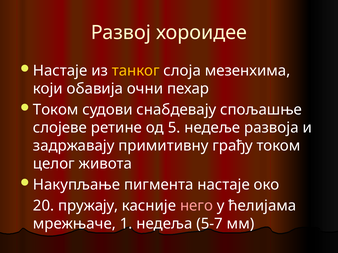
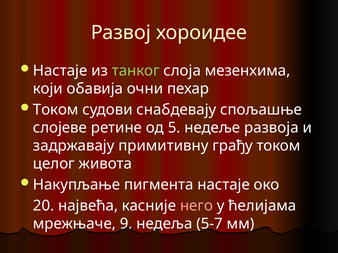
танког colour: yellow -> light green (136, 71)
пружају: пружају -> највећа (88, 206)
1: 1 -> 9 (126, 224)
